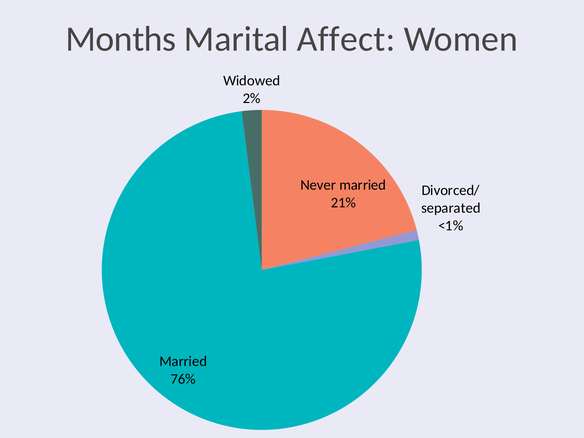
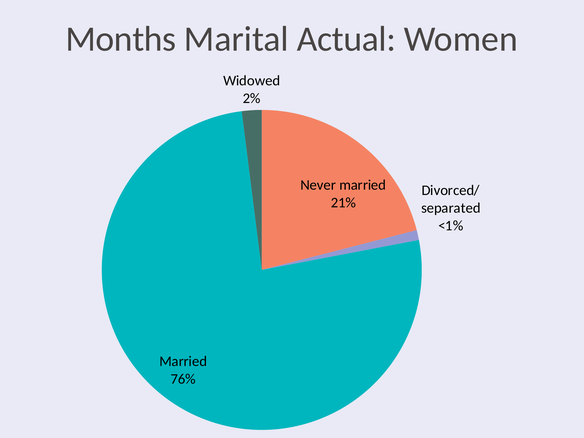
Affect: Affect -> Actual (346, 39)
